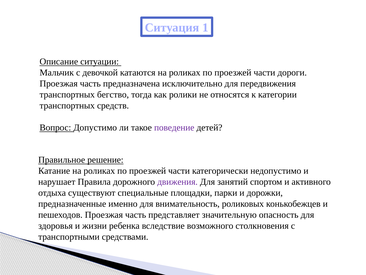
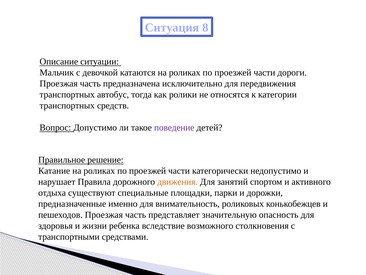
1: 1 -> 8 (205, 27)
бегство: бегство -> автобус (113, 95)
движения colour: purple -> orange (178, 182)
